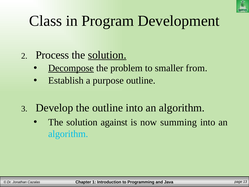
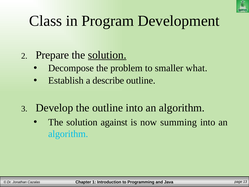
Process: Process -> Prepare (52, 55)
Decompose underline: present -> none (71, 68)
from: from -> what (197, 68)
purpose: purpose -> describe (108, 80)
